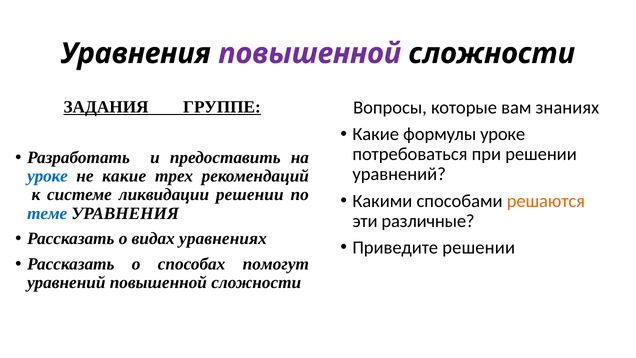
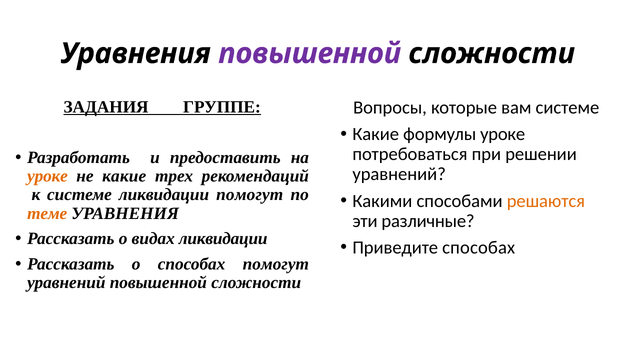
вам знаниях: знаниях -> системе (567, 107)
уроке colour: blue -> orange (48, 176)
ликвидации решении: решении -> помогут (250, 195)
теме colour: blue -> orange (47, 213)
видах уравнениях: уравнениях -> ликвидации (223, 239)
Приведите решении: решении -> способах (479, 247)
